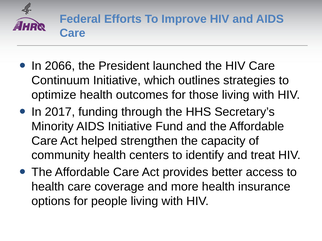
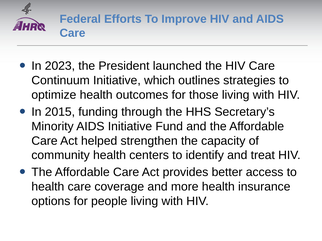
2066: 2066 -> 2023 (60, 66)
2017: 2017 -> 2015 (60, 112)
